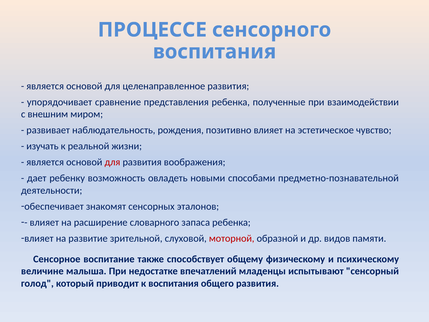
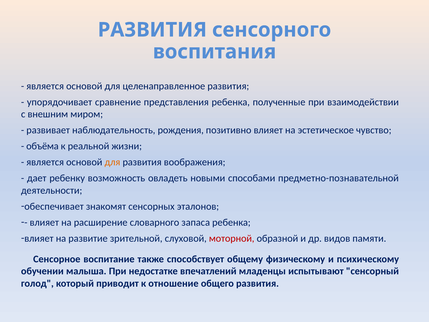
ПРОЦЕССЕ: ПРОЦЕССЕ -> РАЗВИТИЯ (152, 30)
изучать: изучать -> объёма (42, 146)
для colour: red -> orange (112, 162)
величине: величине -> обучении (42, 271)
к воспитания: воспитания -> отношение (173, 283)
